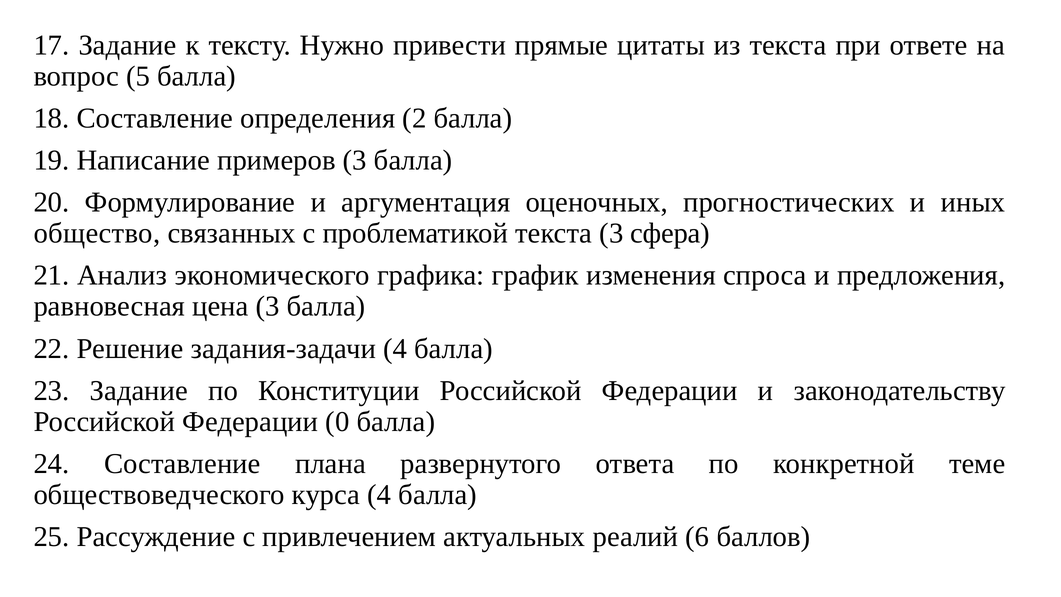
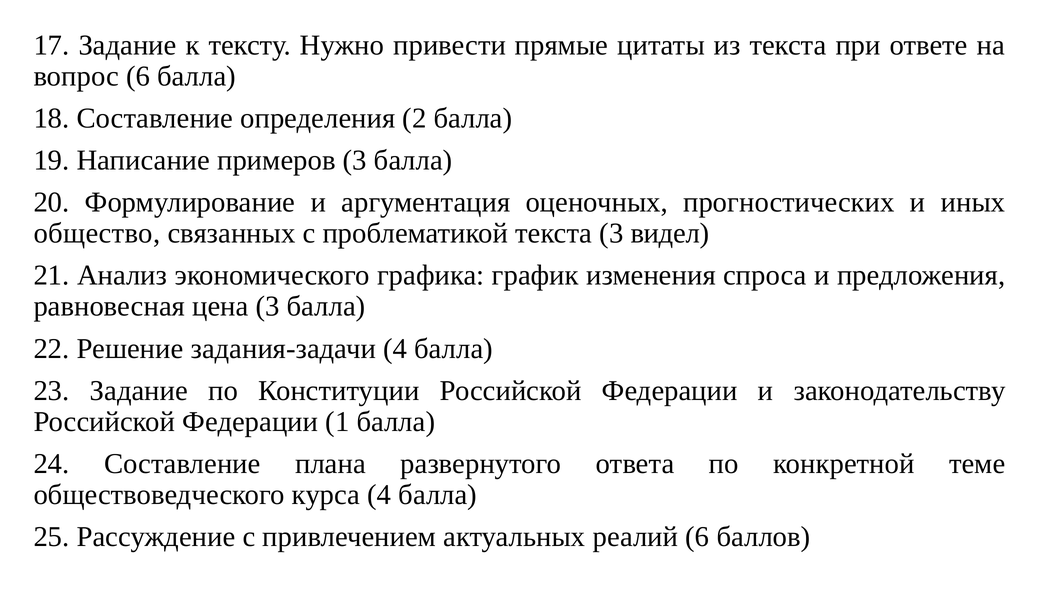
вопрос 5: 5 -> 6 (138, 76)
сфера: сфера -> видел (670, 233)
0: 0 -> 1 (337, 422)
